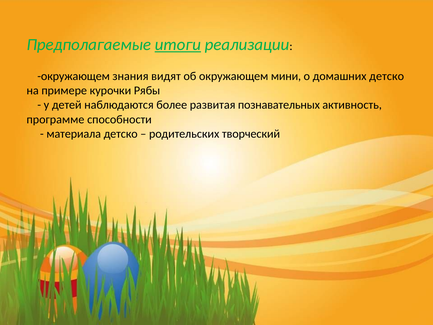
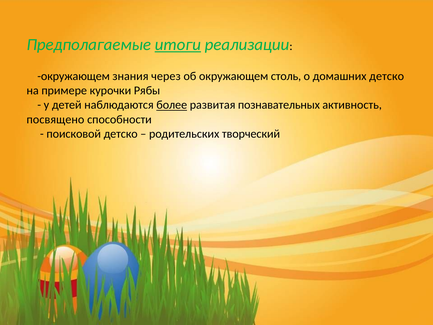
видят: видят -> через (166, 76)
мини: мини -> столь (286, 76)
более underline: none -> present (172, 105)
программе: программе -> посвящено (55, 119)
материала: материала -> поисковой (74, 134)
